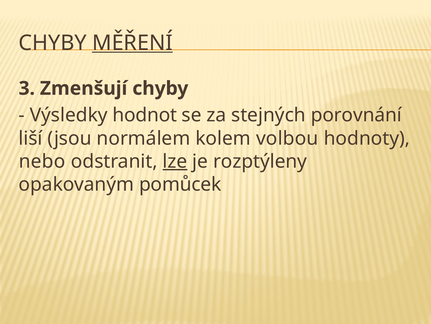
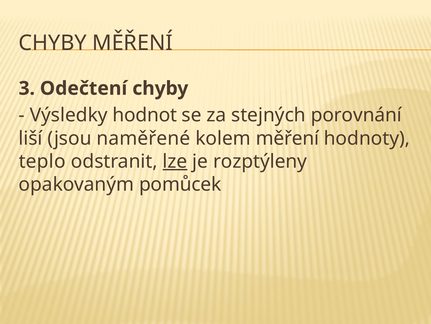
MĚŘENÍ underline: present -> none (132, 43)
Zmenšují: Zmenšují -> Odečtení (84, 88)
normálem: normálem -> naměřené (143, 138)
kolem volbou: volbou -> měření (287, 138)
nebo: nebo -> teplo (42, 161)
